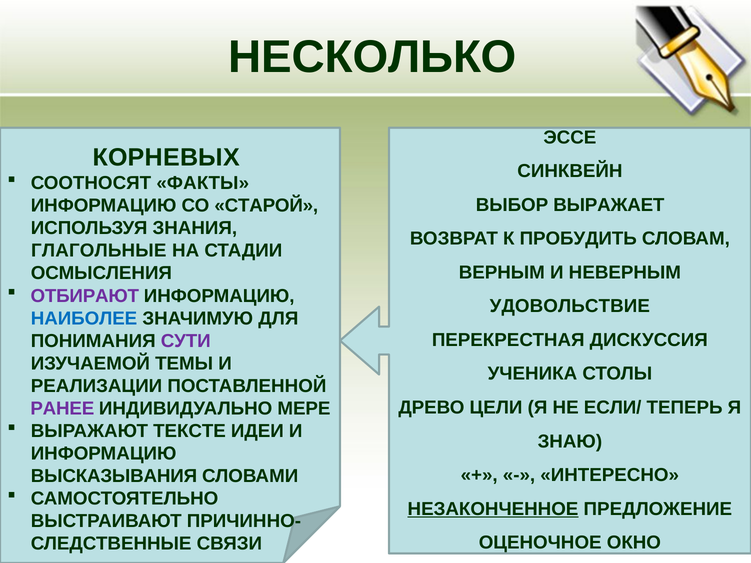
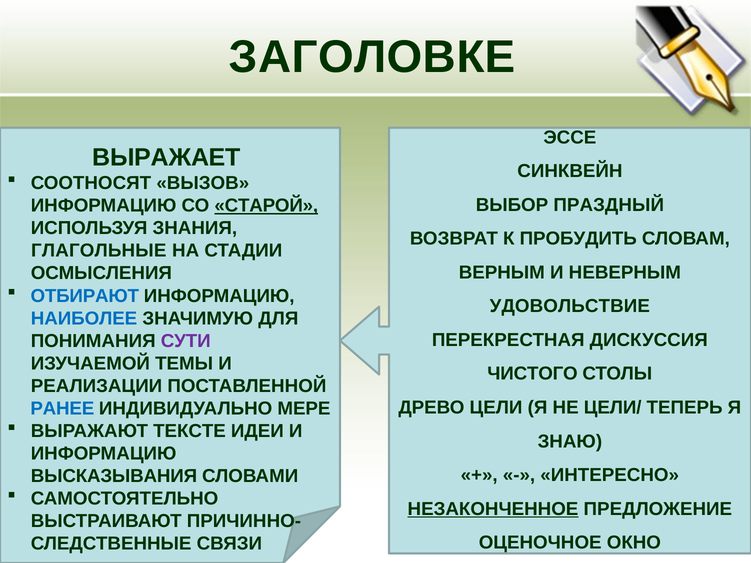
НЕСКОЛЬКО: НЕСКОЛЬКО -> ЗАГОЛОВКЕ (372, 57)
КОРНЕВЫХ: КОРНЕВЫХ -> ВЫРАЖАЕТ (167, 157)
ФАКТЫ: ФАКТЫ -> ВЫЗОВ (203, 183)
ВЫРАЖАЕТ: ВЫРАЖАЕТ -> ПРАЗДНЫЙ (609, 205)
СТАРОЙ underline: none -> present (266, 206)
ОТБИРАЮТ colour: purple -> blue (85, 296)
УЧЕНИКА: УЧЕНИКА -> ЧИСТОГО (533, 374)
ЕСЛИ/: ЕСЛИ/ -> ЦЕЛИ/ (613, 408)
РАНЕЕ colour: purple -> blue (62, 409)
